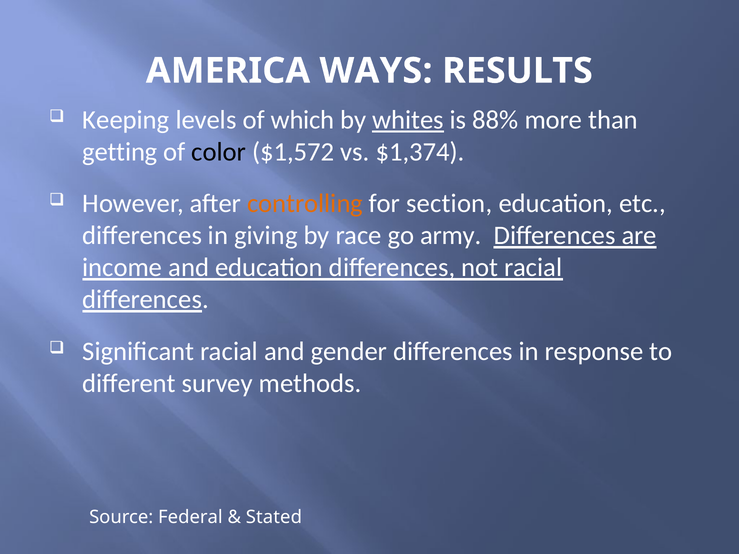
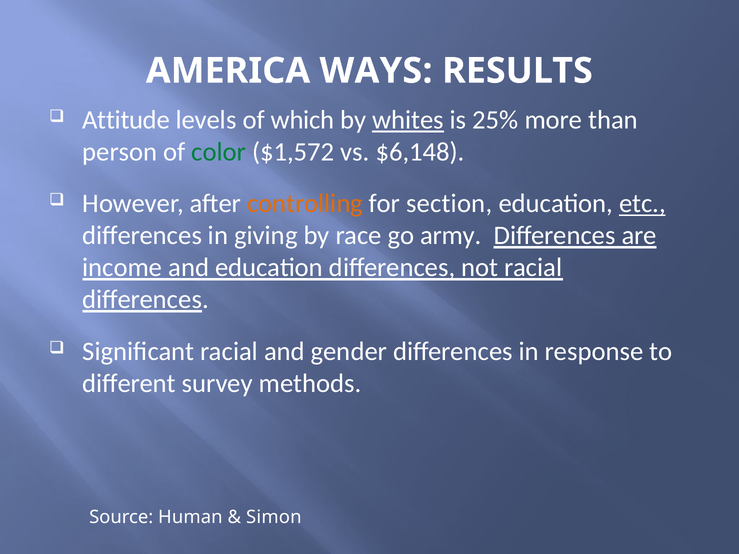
Keeping: Keeping -> Attitude (126, 120)
88%: 88% -> 25% (495, 120)
getting: getting -> person (120, 152)
color colour: black -> green (219, 152)
$1,374: $1,374 -> $6,148 (420, 152)
etc underline: none -> present (642, 204)
Federal: Federal -> Human (190, 517)
Stated: Stated -> Simon (274, 517)
